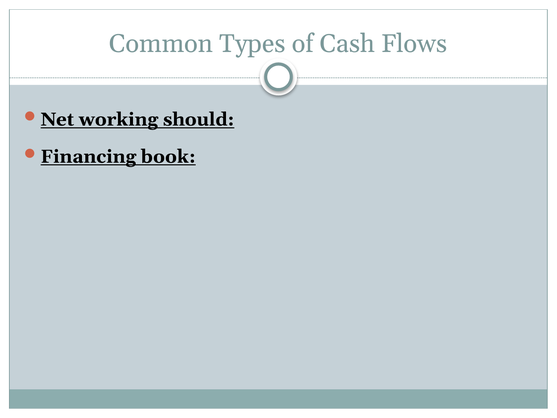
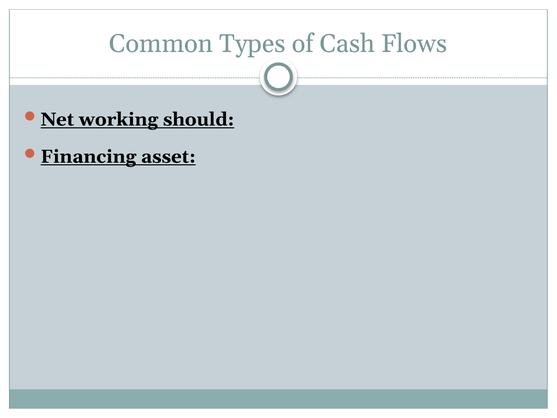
book: book -> asset (168, 156)
